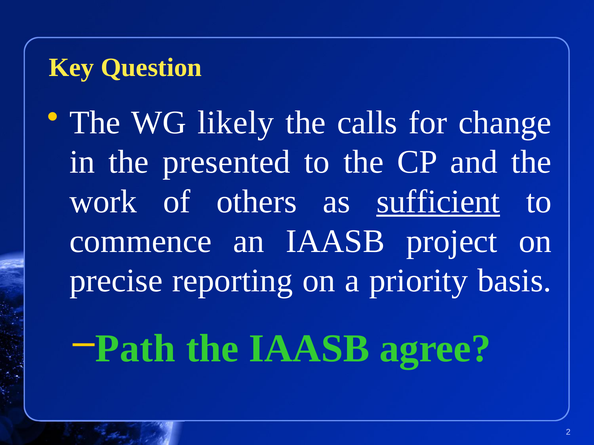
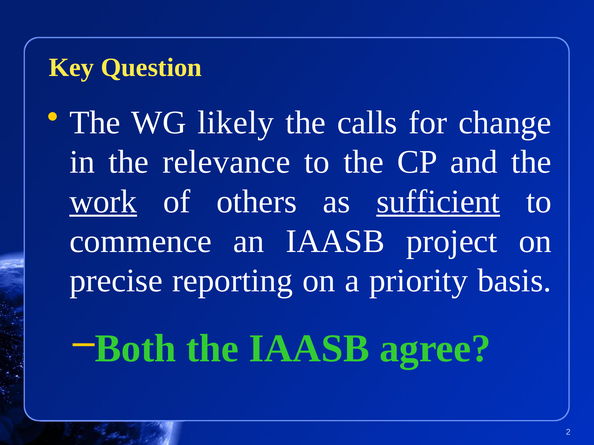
presented: presented -> relevance (226, 162)
work underline: none -> present (103, 202)
Path: Path -> Both (136, 349)
